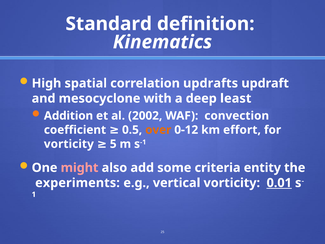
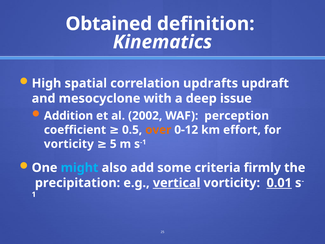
Standard: Standard -> Obtained (109, 24)
least: least -> issue (236, 98)
convection: convection -> perception (237, 116)
might colour: pink -> light blue (80, 168)
entity: entity -> firmly (262, 168)
experiments: experiments -> precipitation (78, 183)
vertical underline: none -> present (177, 183)
